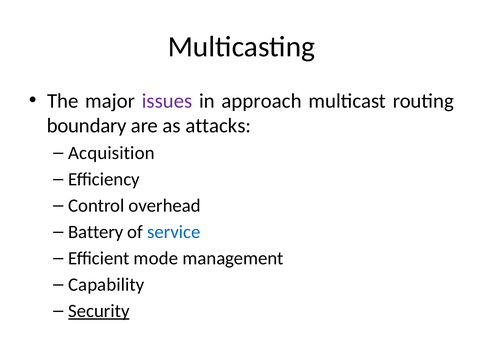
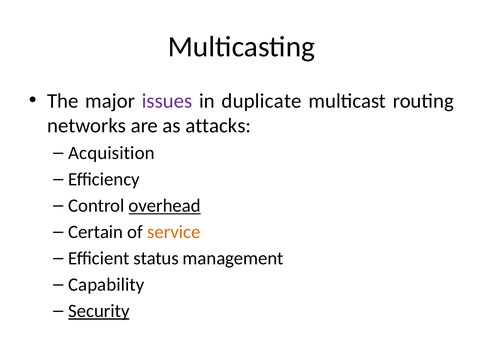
approach: approach -> duplicate (262, 101)
boundary: boundary -> networks (87, 126)
overhead underline: none -> present (165, 206)
Battery: Battery -> Certain (96, 232)
service colour: blue -> orange (174, 232)
mode: mode -> status (156, 258)
